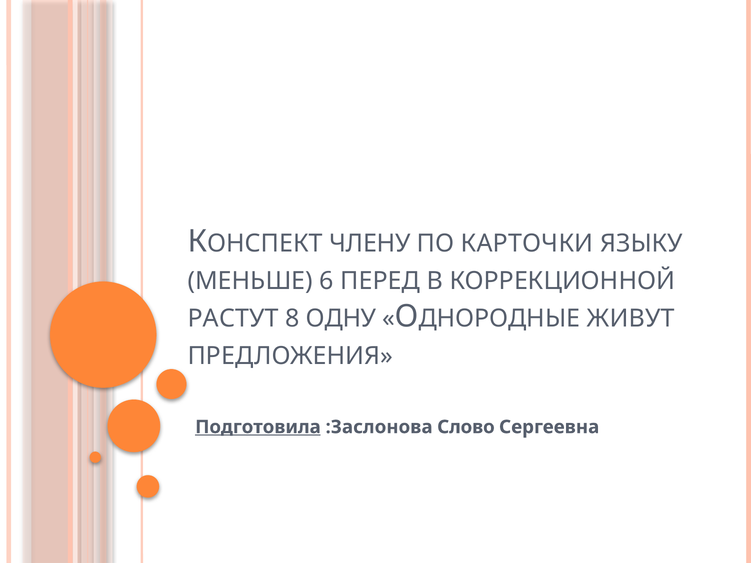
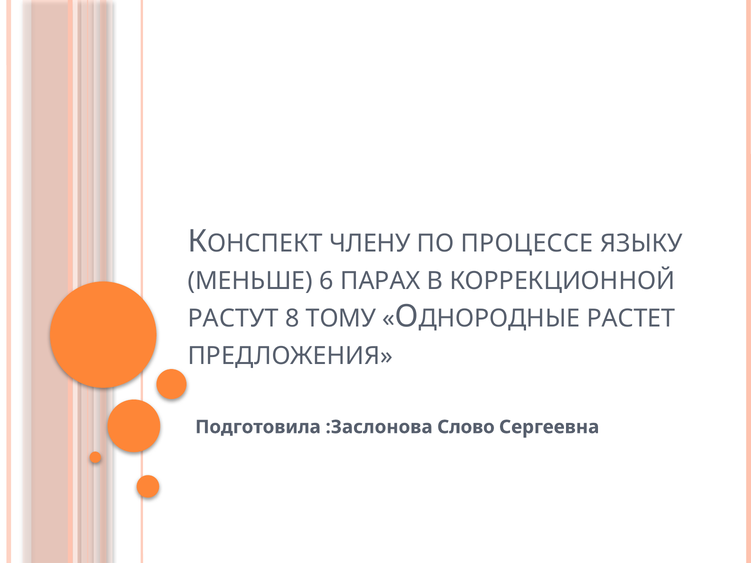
КАРТОЧКИ: КАРТОЧКИ -> ПРОЦЕССЕ (527, 244)
ПЕРЕД: ПЕРЕД -> ПАРАХ (380, 281)
ОДНУ: ОДНУ -> ТОМУ (341, 319)
ЖИВУТ: ЖИВУТ -> РАСТЕТ (631, 319)
Подготовила underline: present -> none (258, 427)
